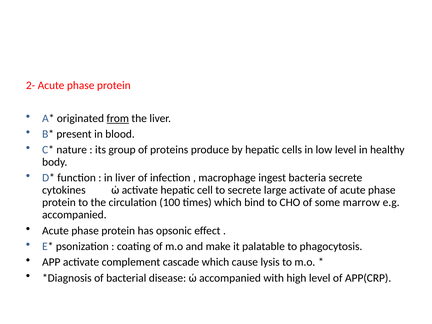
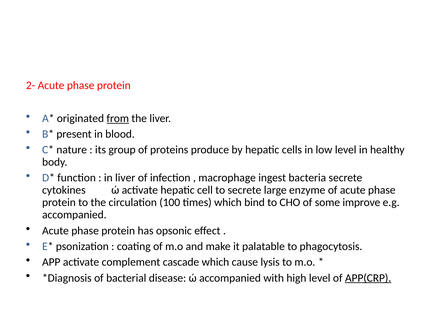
large activate: activate -> enzyme (307, 190)
marrow: marrow -> improve (361, 203)
APP(CRP underline: none -> present (368, 278)
